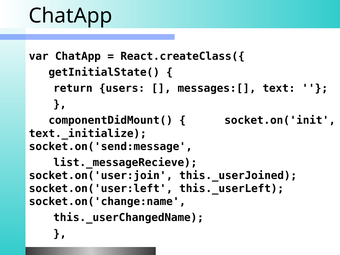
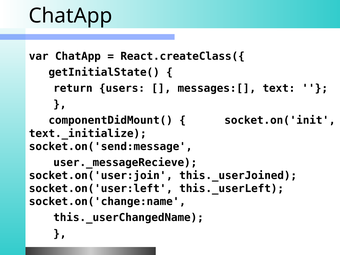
list._messageRecieve: list._messageRecieve -> user._messageRecieve (125, 163)
